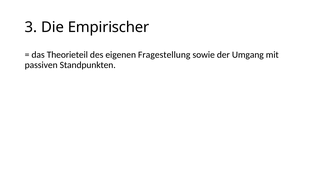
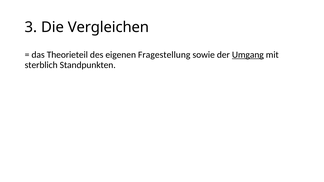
Empirischer: Empirischer -> Vergleichen (109, 27)
Umgang underline: none -> present (248, 55)
passiven: passiven -> sterblich (41, 65)
